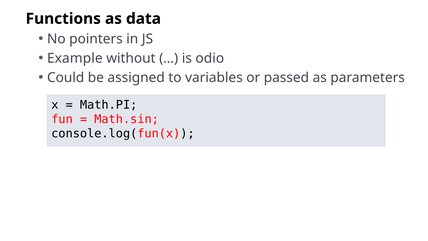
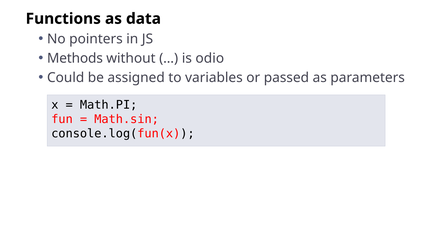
Example: Example -> Methods (75, 58)
